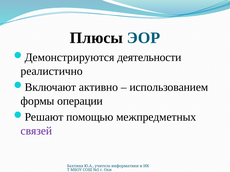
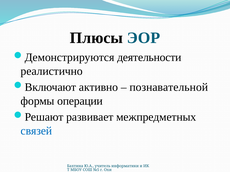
использованием: использованием -> познавательной (169, 87)
помощью: помощью -> развивает (90, 117)
связей colour: purple -> blue (36, 131)
